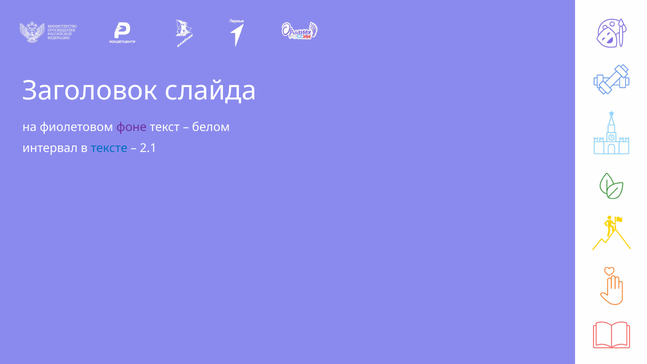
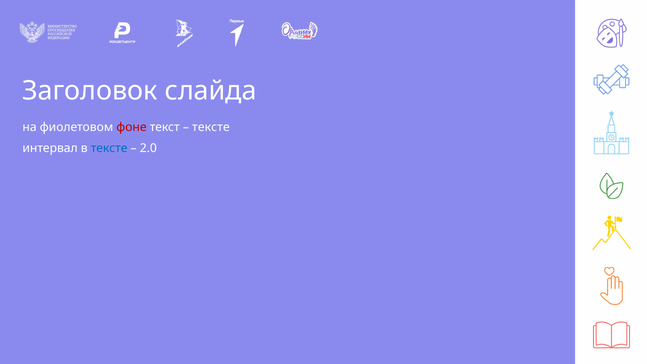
фоне colour: purple -> red (131, 127)
белом: белом -> тексте (211, 127)
2.1: 2.1 -> 2.0 (148, 148)
